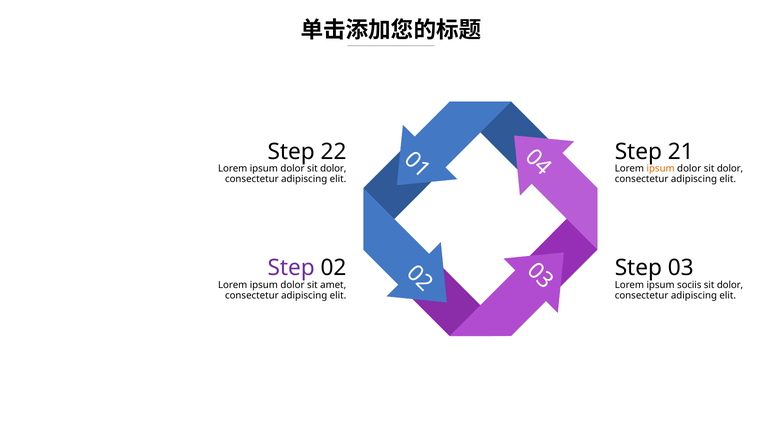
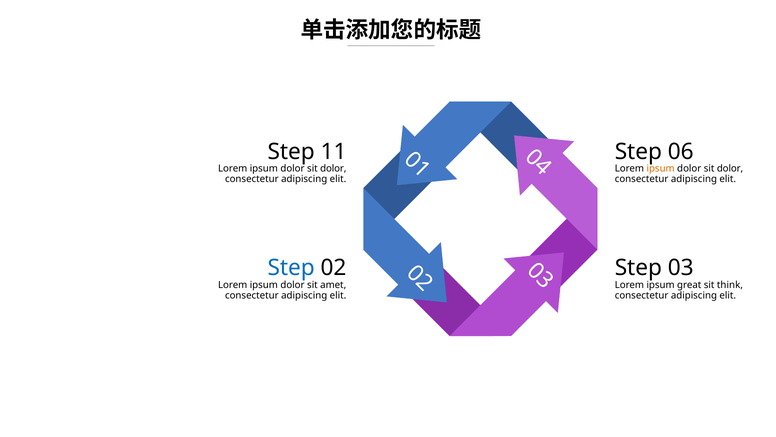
22: 22 -> 11 (334, 151)
21: 21 -> 06 (681, 151)
Step colour: purple -> blue (291, 268)
sociis: sociis -> great (689, 285)
dolor: dolor -> think (730, 285)
